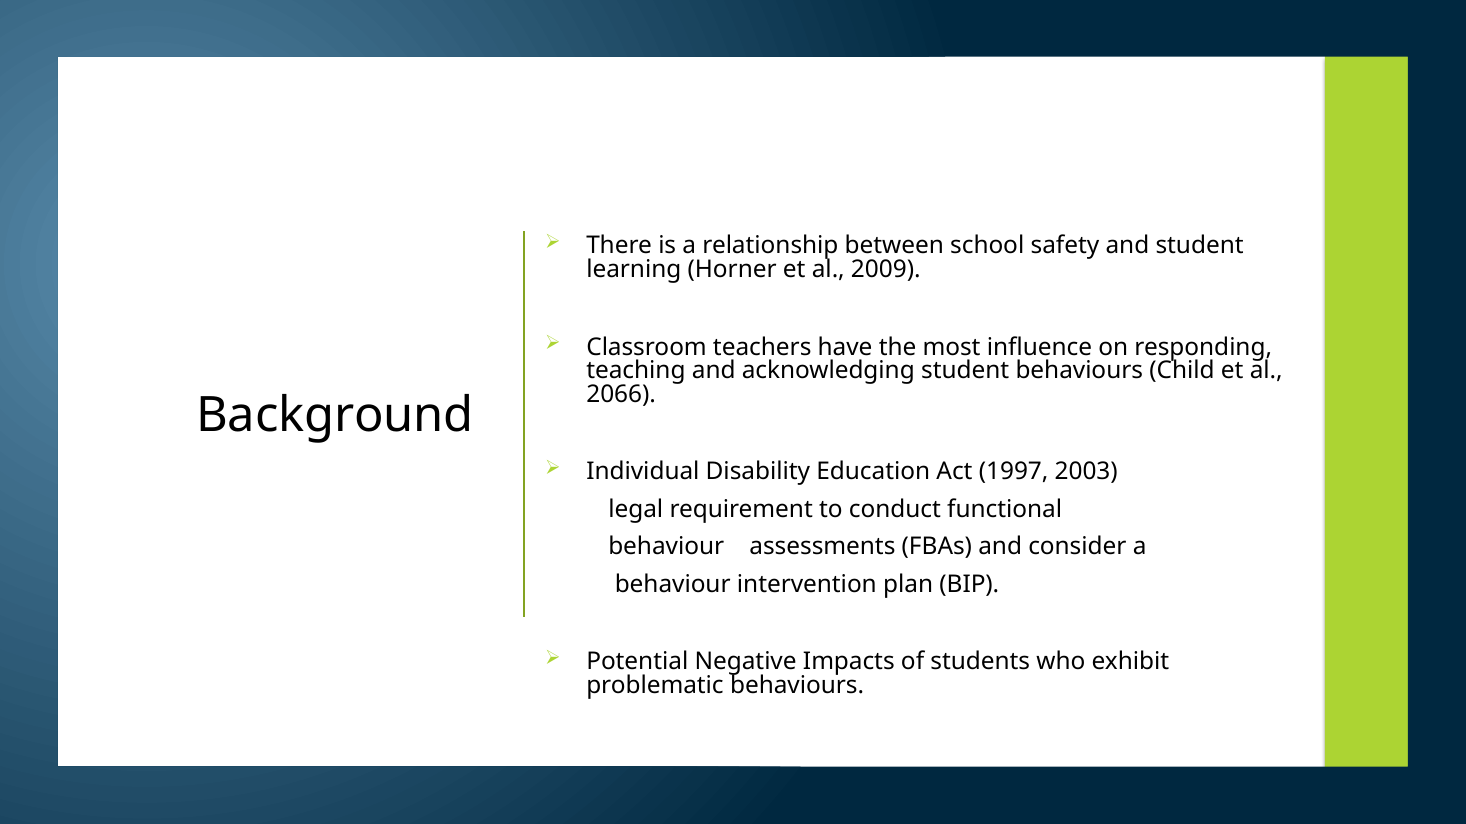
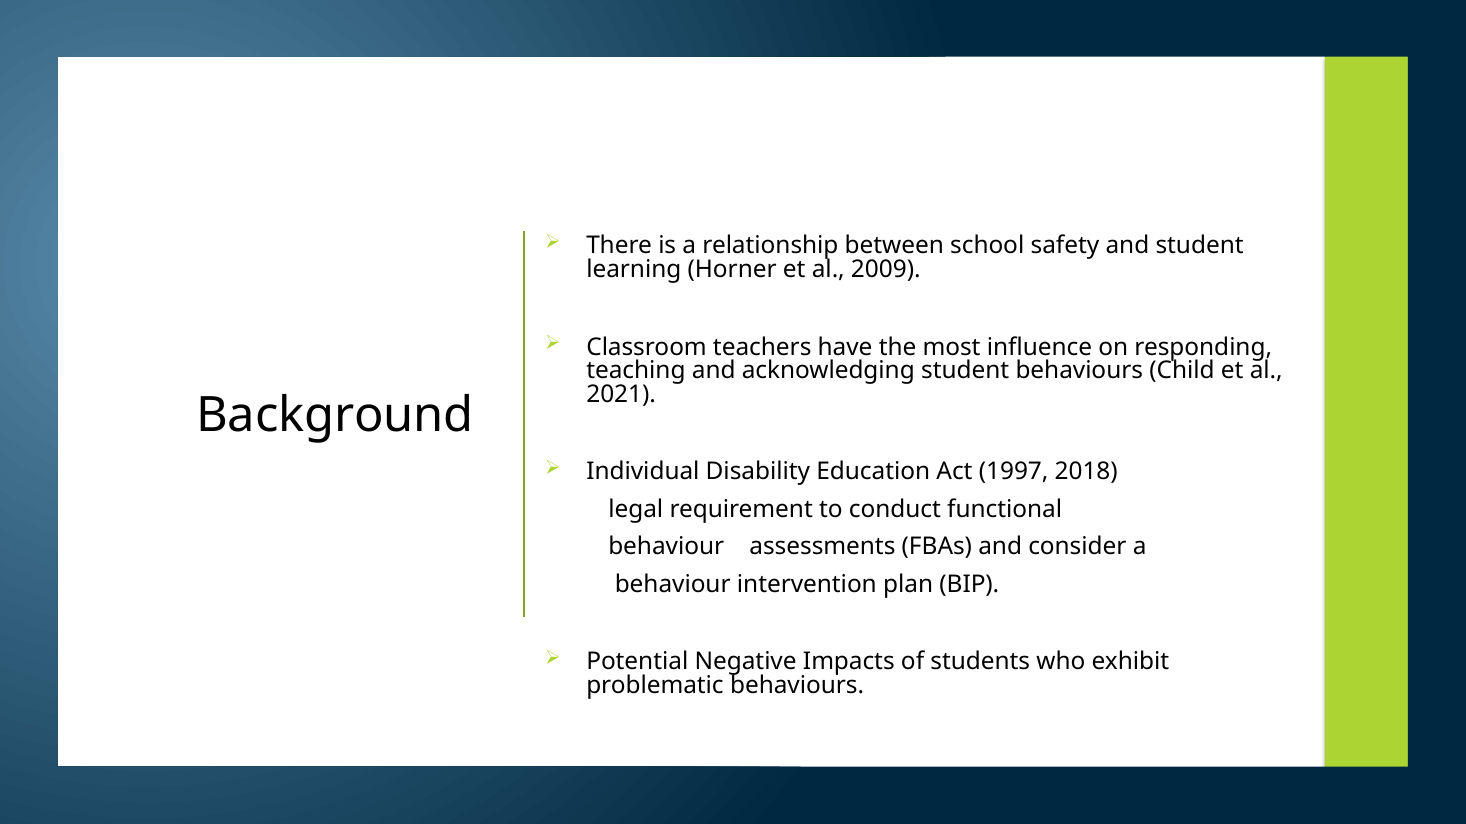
2066: 2066 -> 2021 (621, 395)
2003: 2003 -> 2018 (1086, 472)
